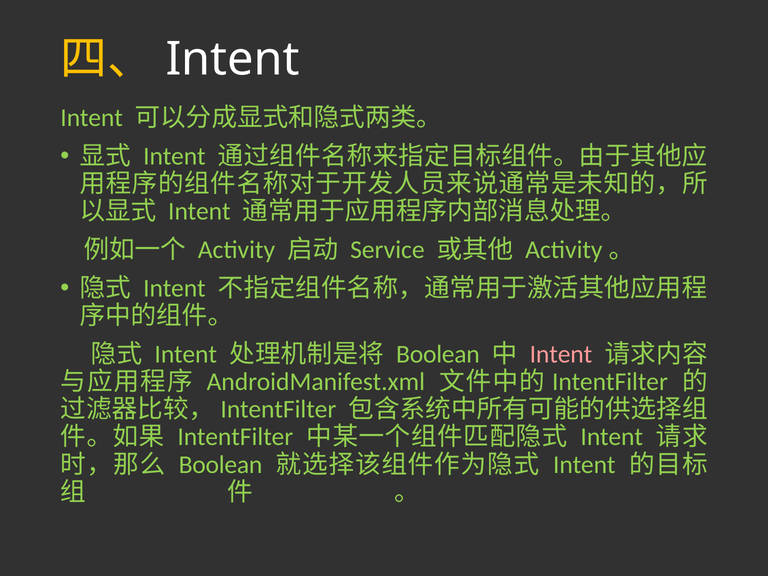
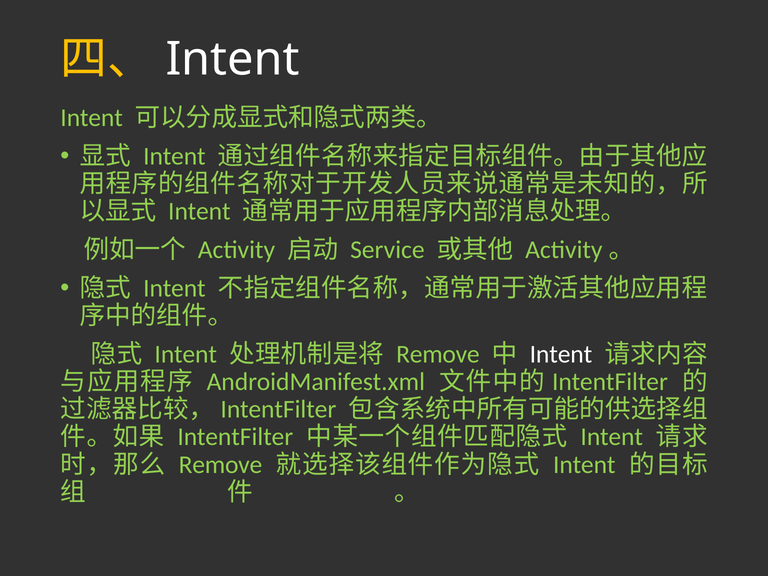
Boolean: Boolean -> Remove (438, 354)
Intent colour: pink -> white (561, 354)
Boolean: Boolean -> Remove (220, 465)
